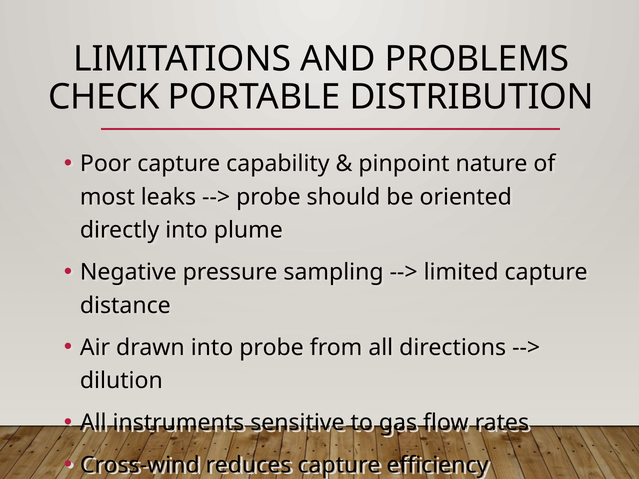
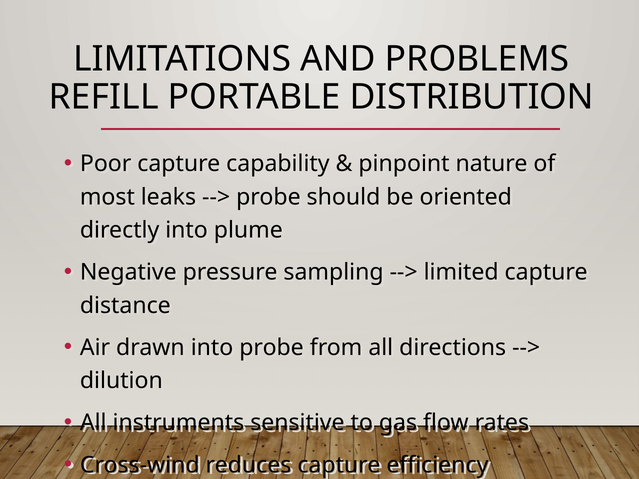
CHECK: CHECK -> REFILL (104, 97)
